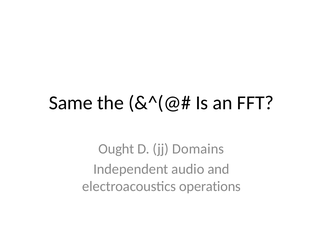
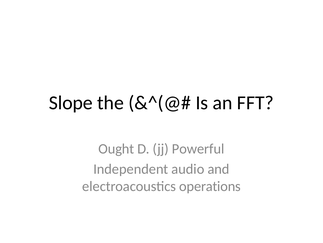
Same: Same -> Slope (71, 103)
Domains: Domains -> Powerful (198, 149)
